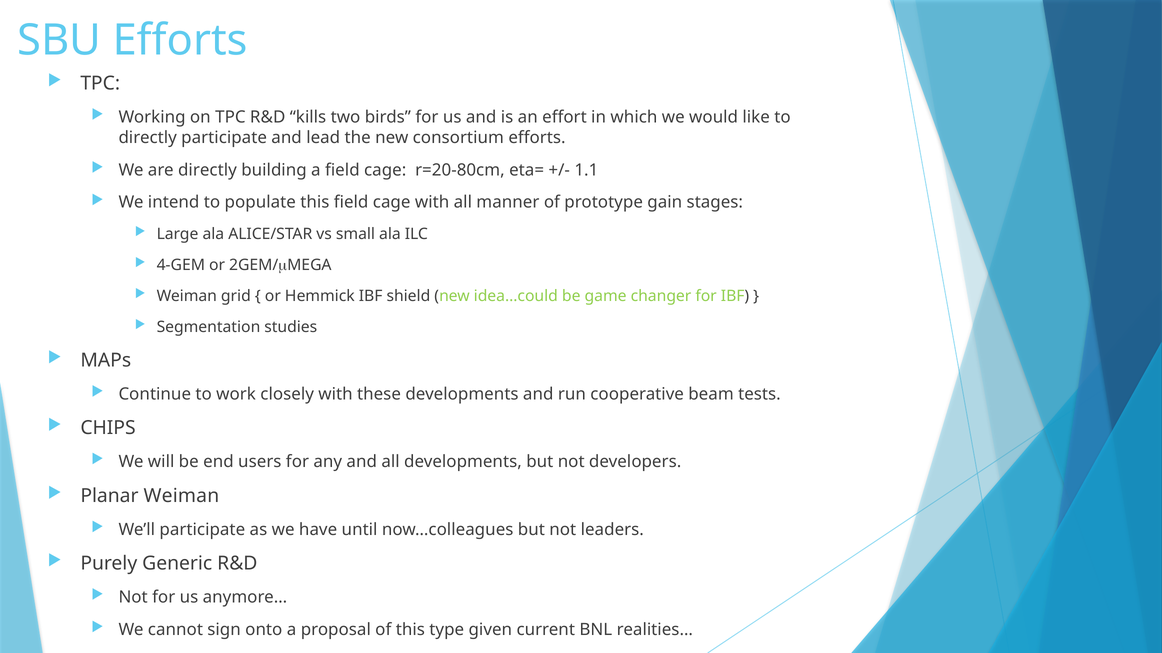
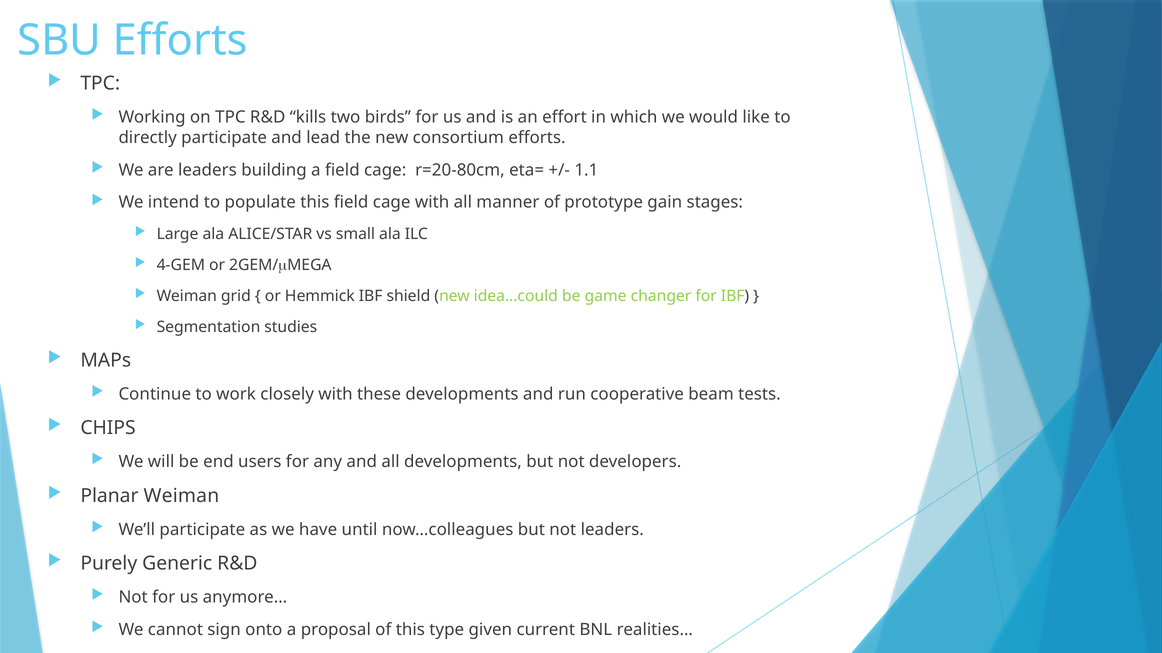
are directly: directly -> leaders (207, 170)
